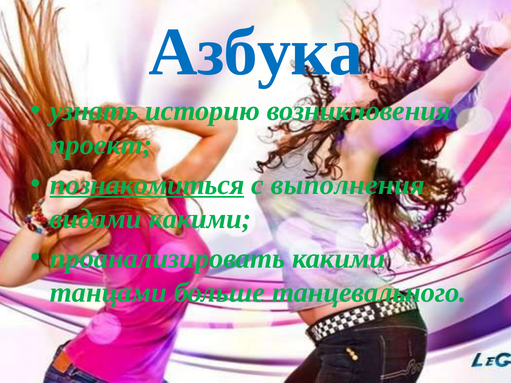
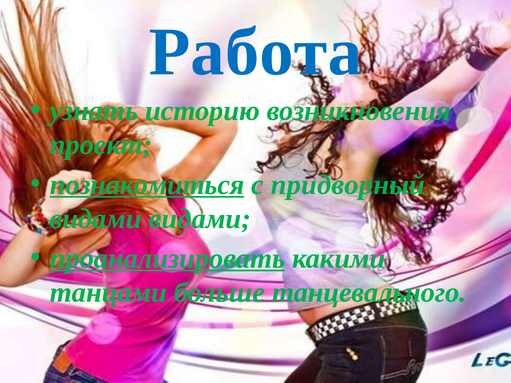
Азбука: Азбука -> Работа (255, 52)
выполнения: выполнения -> придворный (348, 185)
видами какими: какими -> видами (200, 219)
проанализировать underline: none -> present (167, 259)
